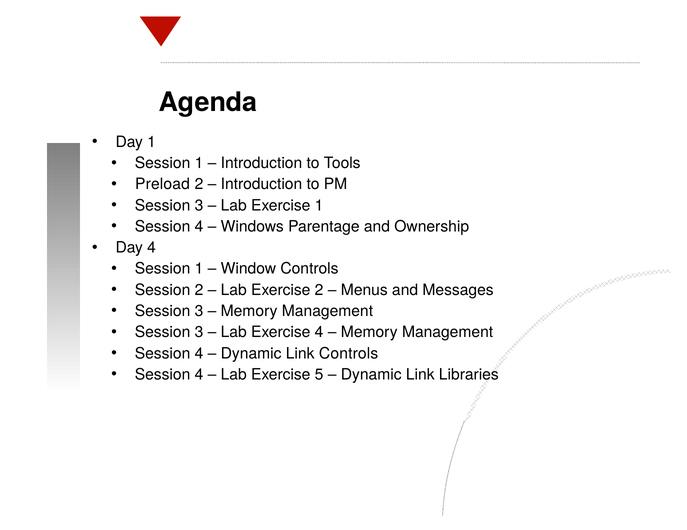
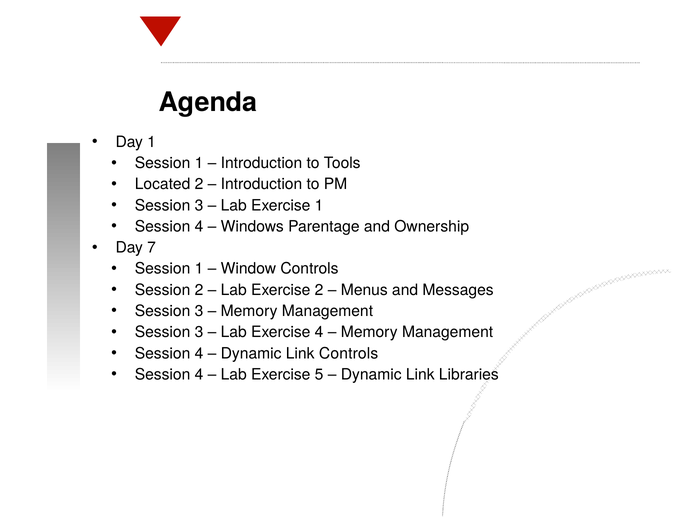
Preload: Preload -> Located (163, 184)
Day 4: 4 -> 7 (152, 247)
